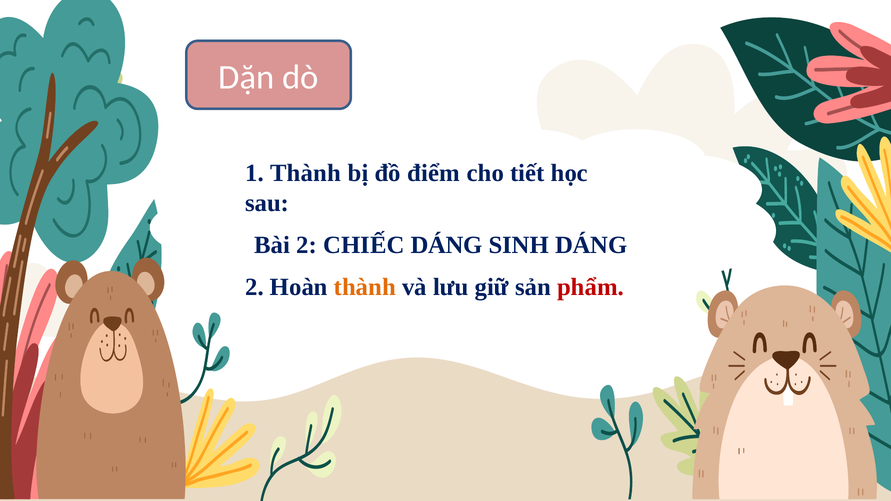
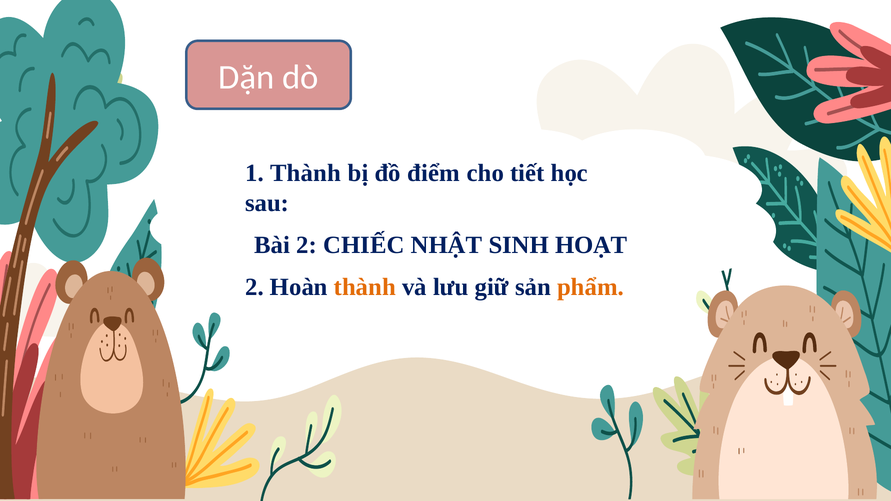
CHIẾC DÁNG: DÁNG -> NHẬT (447, 245)
SINH DÁNG: DÁNG -> HOẠT (591, 245)
phẩm colour: red -> orange (590, 287)
